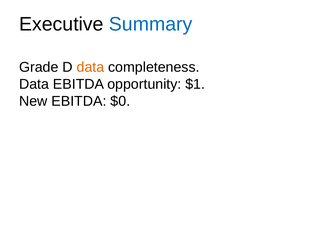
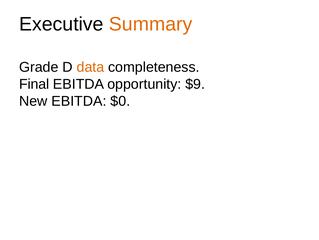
Summary colour: blue -> orange (151, 24)
Data: Data -> Final (34, 84)
$1: $1 -> $9 (195, 84)
